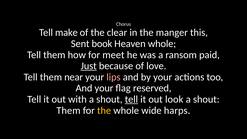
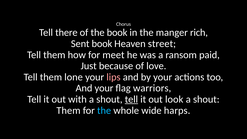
make: make -> there (66, 33)
the clear: clear -> book (117, 33)
this: this -> rich (199, 33)
Heaven whole: whole -> street (162, 44)
Just underline: present -> none (89, 66)
near: near -> lone (74, 77)
reserved: reserved -> warriors (152, 88)
the colour: yellow -> light blue (104, 110)
